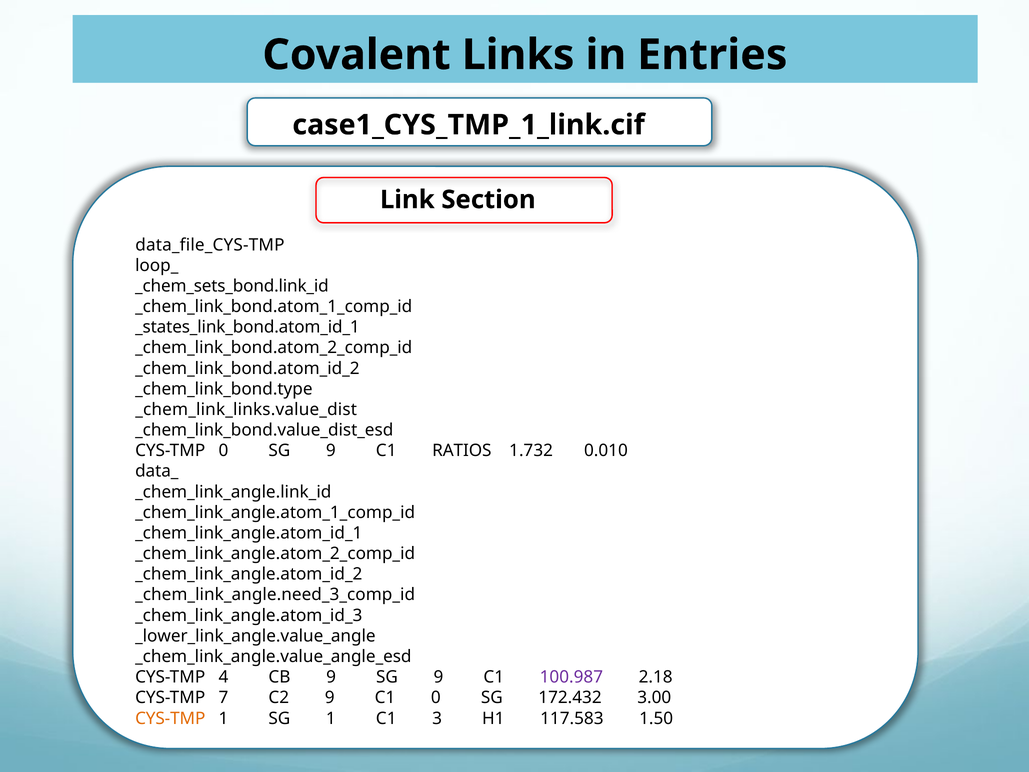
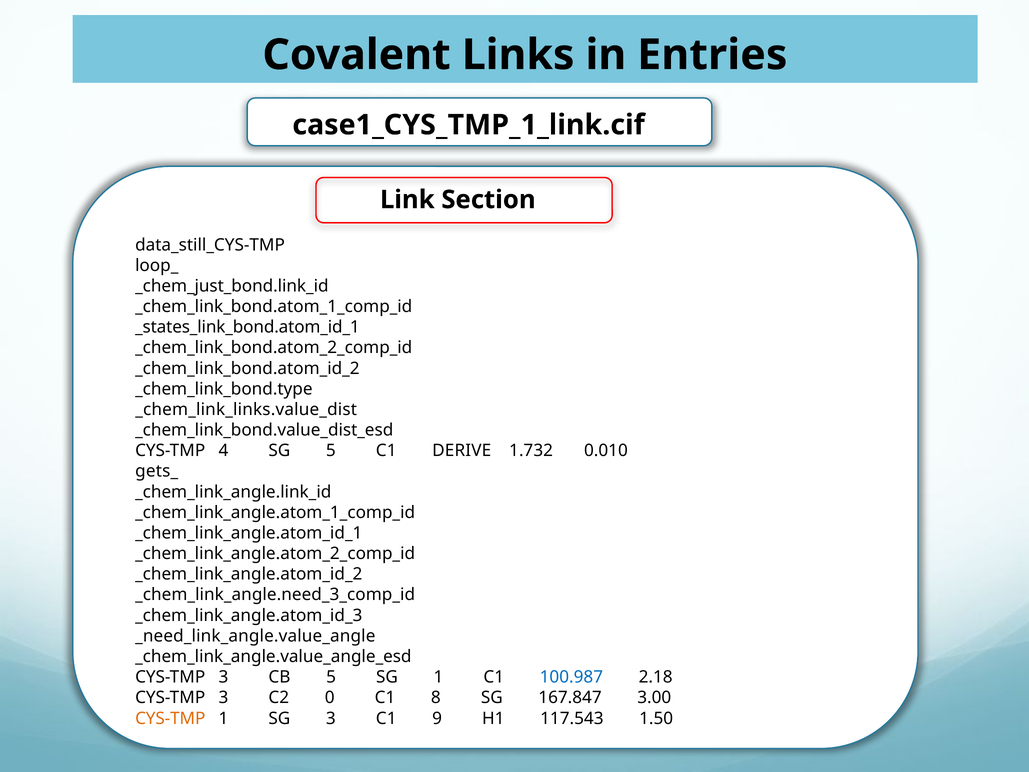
data_file_CYS-TMP: data_file_CYS-TMP -> data_still_CYS-TMP (210, 245)
_chem_sets_bond.link_id: _chem_sets_bond.link_id -> _chem_just_bond.link_id (232, 286)
CYS-TMP 0: 0 -> 4 (223, 451)
9: 9 -> 5 (331, 451)
RATIOS: RATIOS -> DERIVE (462, 451)
data_: data_ -> gets_ (157, 471)
_lower_link_angle.value_angle: _lower_link_angle.value_angle -> _need_link_angle.value_angle (255, 636)
4: 4 -> 3 (223, 677)
CB 9: 9 -> 5 (331, 677)
9: 9 -> 1 (438, 677)
100.987 colour: purple -> blue (571, 677)
7: 7 -> 3 (223, 698)
C2 9: 9 -> 0 (330, 698)
C1 0: 0 -> 8 (436, 698)
172.432: 172.432 -> 167.847 (570, 698)
SG 1: 1 -> 3 (331, 718)
3: 3 -> 9 (437, 718)
117.583: 117.583 -> 117.543 (572, 718)
